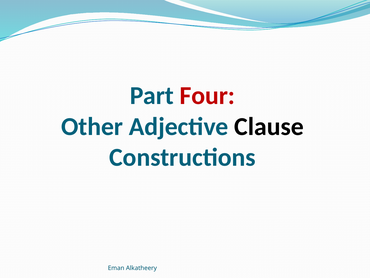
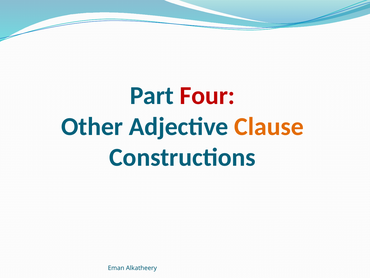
Clause colour: black -> orange (269, 126)
